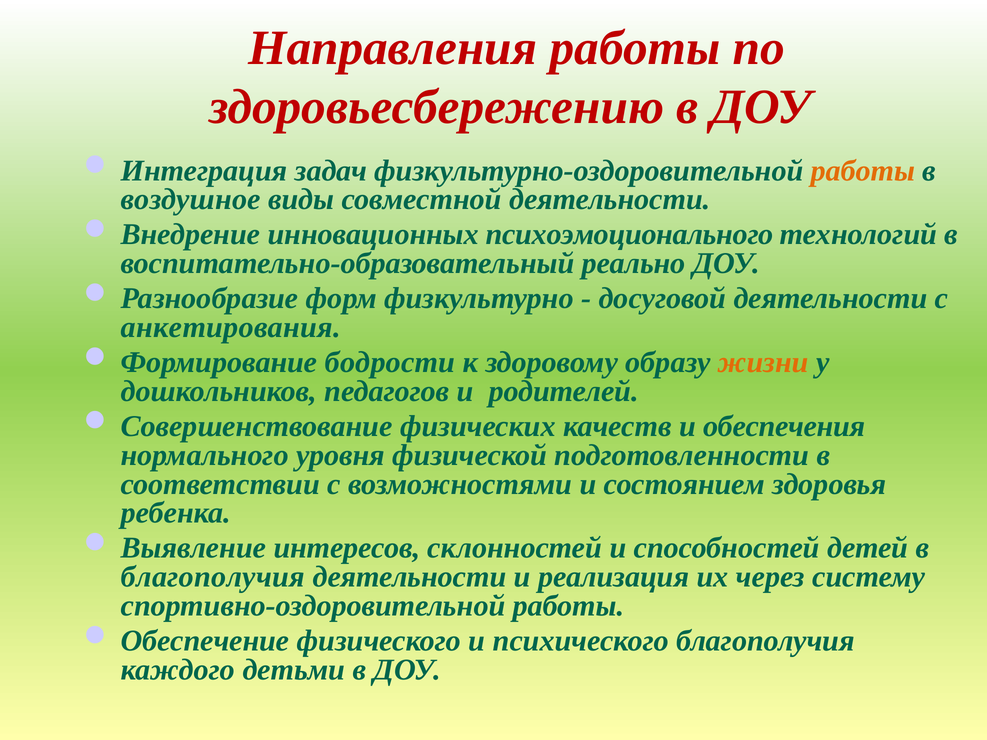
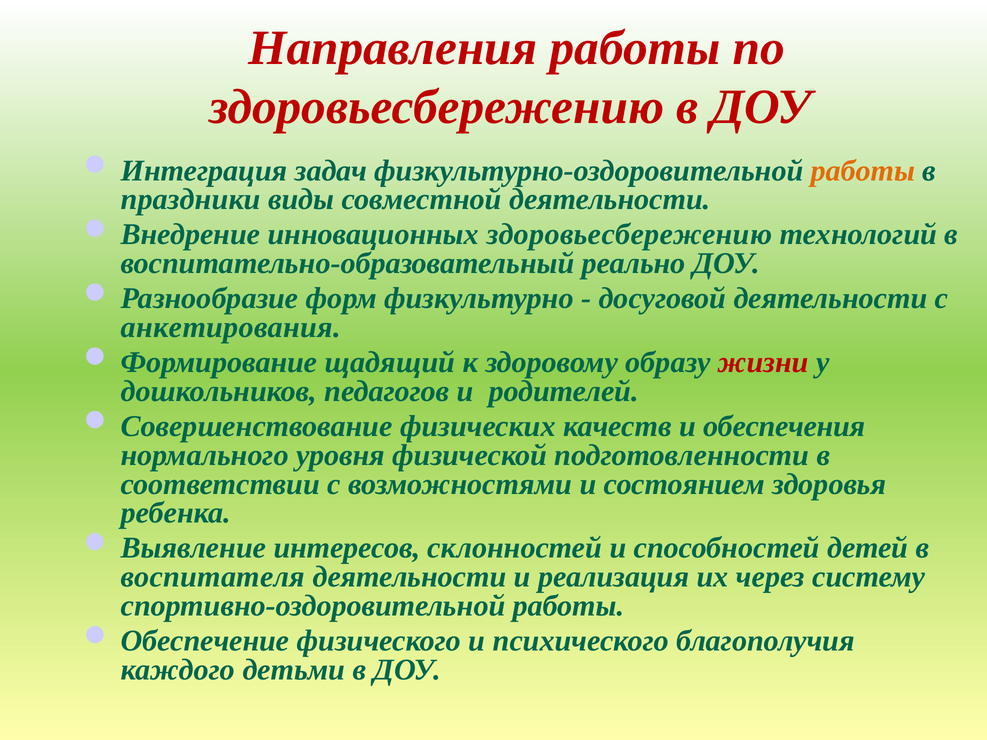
воздушное: воздушное -> праздники (191, 200)
инновационных психоэмоционального: психоэмоционального -> здоровьесбережению (629, 235)
бодрости: бодрости -> щадящий (390, 362)
жизни colour: orange -> red (763, 362)
благополучия: благополучия -> воспитателя (213, 577)
